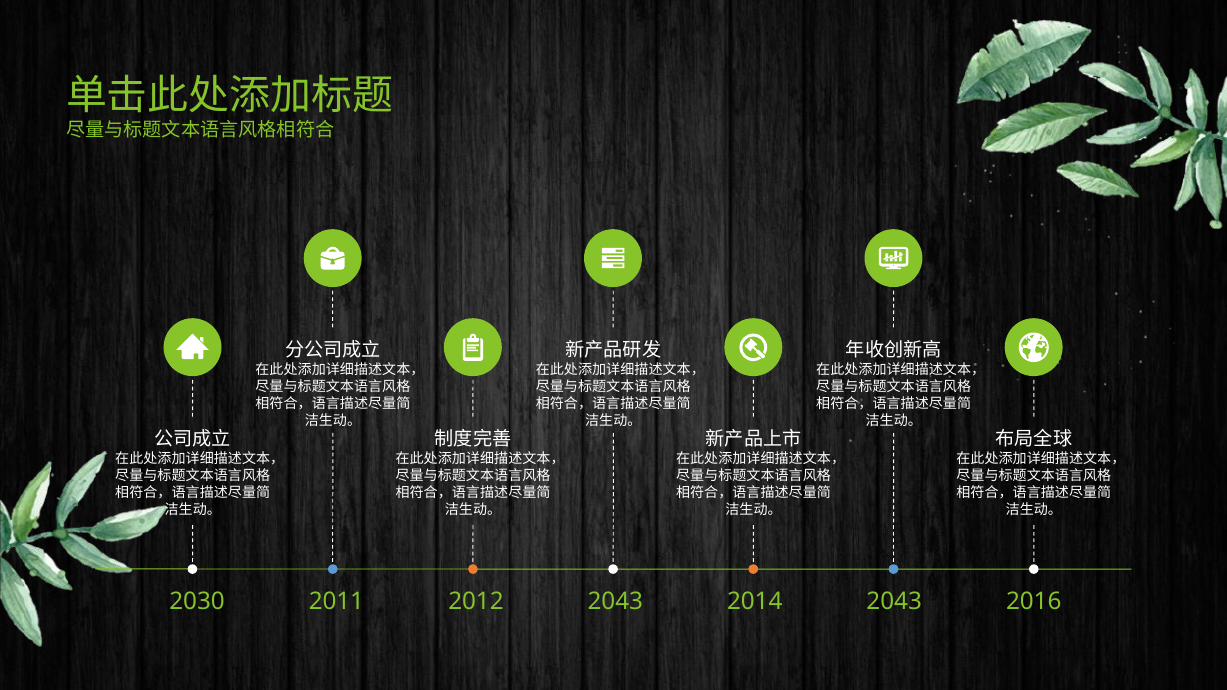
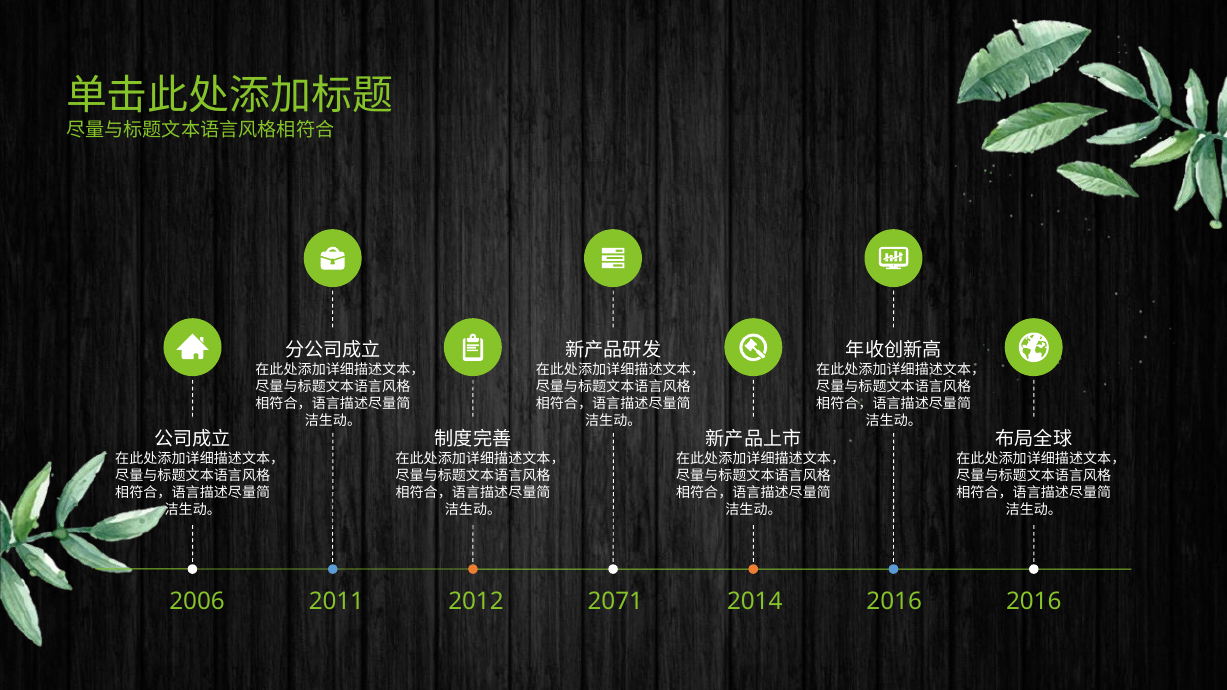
2030: 2030 -> 2006 (197, 601)
2012 2043: 2043 -> 2071 (615, 601)
2014 2043: 2043 -> 2016 (894, 601)
